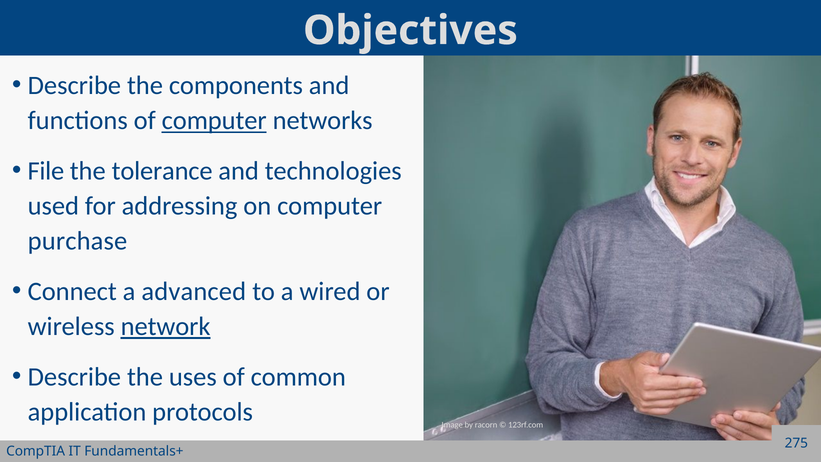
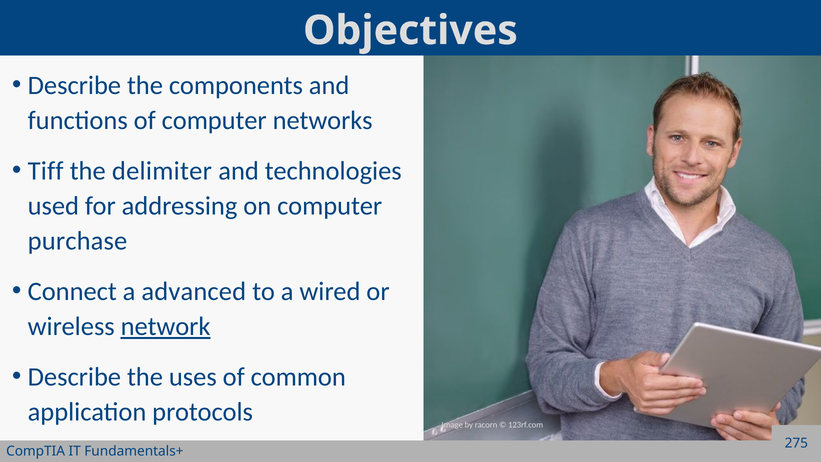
computer underline: present -> none (214, 121)
File: File -> Tiff (46, 171)
tolerance: tolerance -> delimiter (162, 171)
